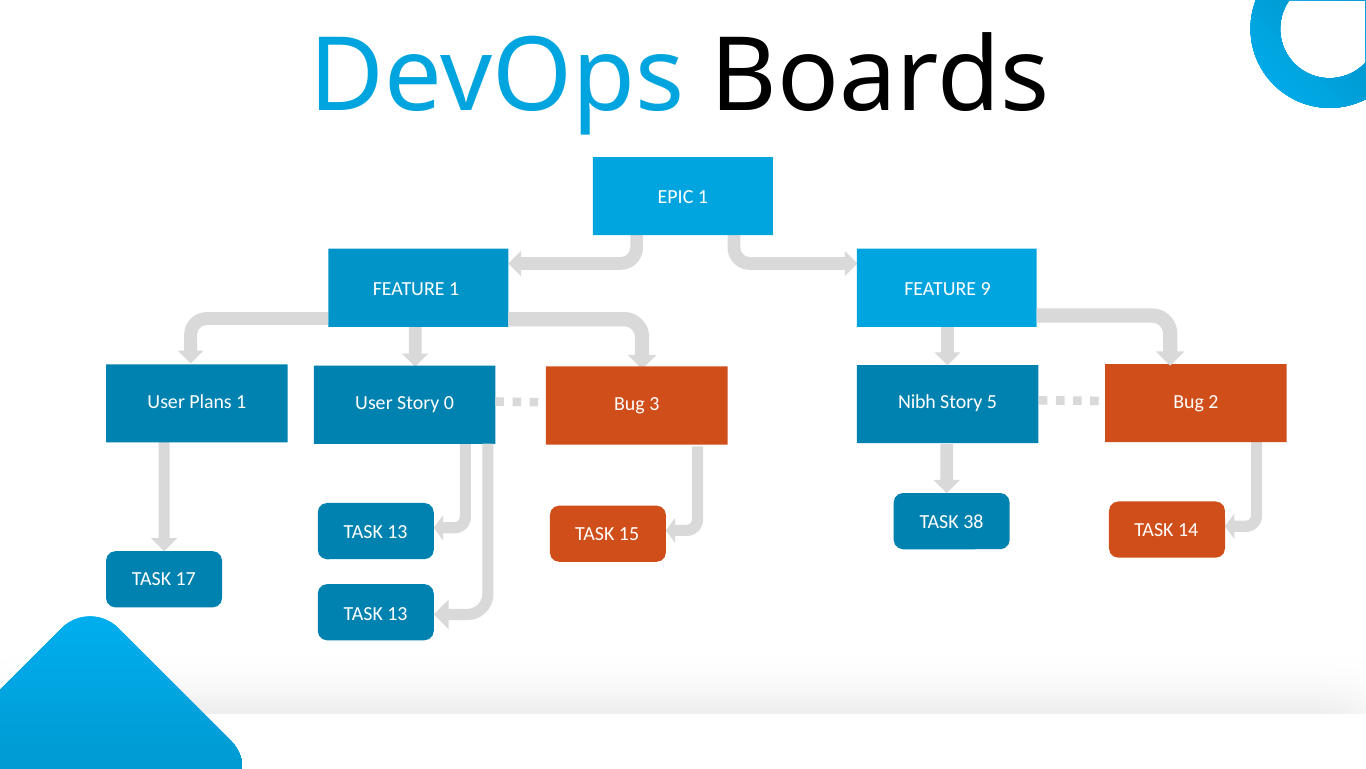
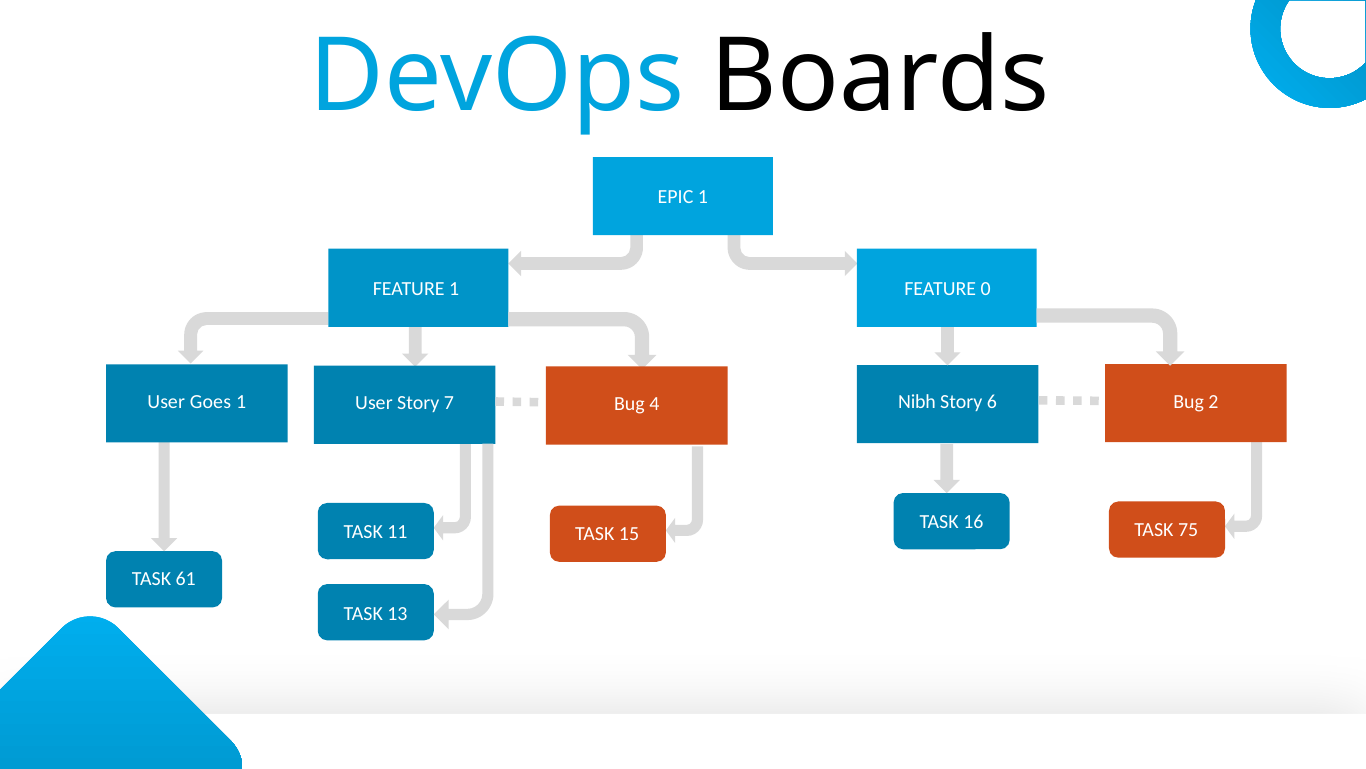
9: 9 -> 0 (986, 289)
Plans: Plans -> Goes (210, 401)
5: 5 -> 6 (992, 402)
0: 0 -> 7 (449, 403)
3: 3 -> 4 (654, 403)
38: 38 -> 16 (973, 521)
14: 14 -> 75 (1188, 530)
13: 13 -> 11 (397, 532)
17: 17 -> 61 (186, 578)
